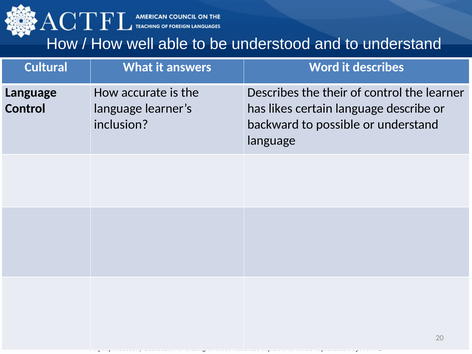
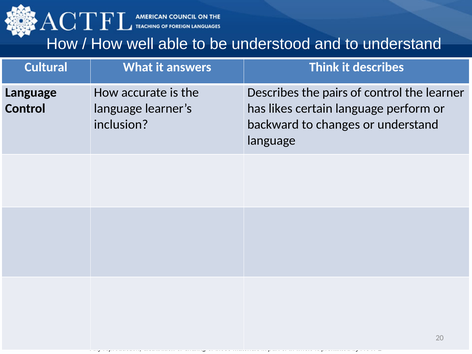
Word: Word -> Think (324, 67)
their: their -> pairs (335, 92)
describe: describe -> perform (408, 109)
possible: possible -> changes (338, 125)
